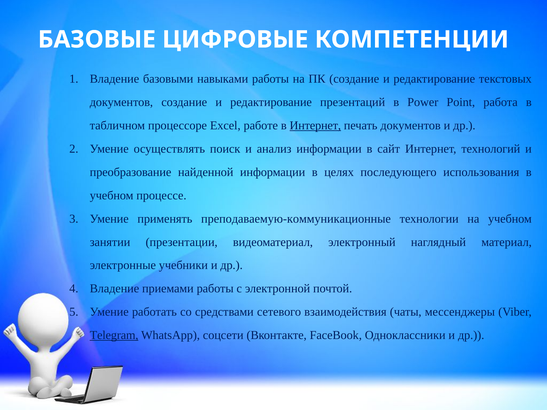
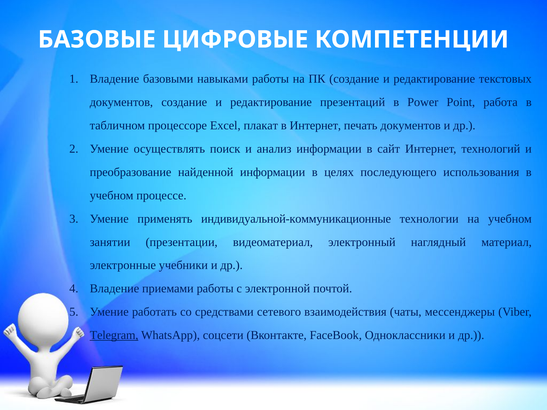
работе: работе -> плакат (261, 126)
Интернет underline: present -> none (315, 126)
преподаваемую-коммуникационные: преподаваемую-коммуникационные -> индивидуальной-коммуникационные (296, 219)
